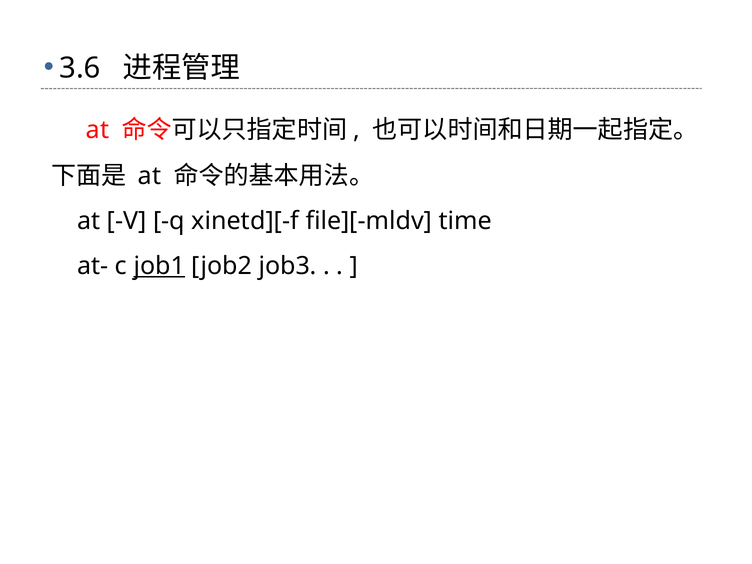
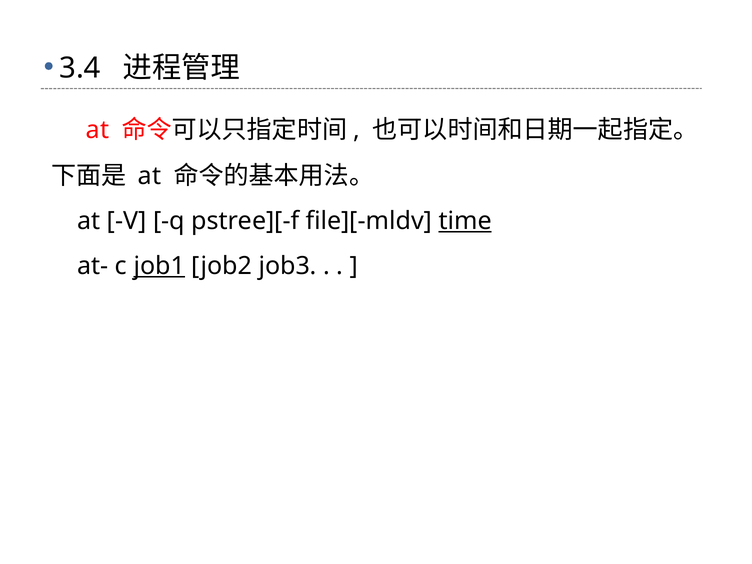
3.6: 3.6 -> 3.4 (80, 68)
xinetd][-f: xinetd][-f -> pstree][-f (245, 221)
time underline: none -> present (465, 221)
